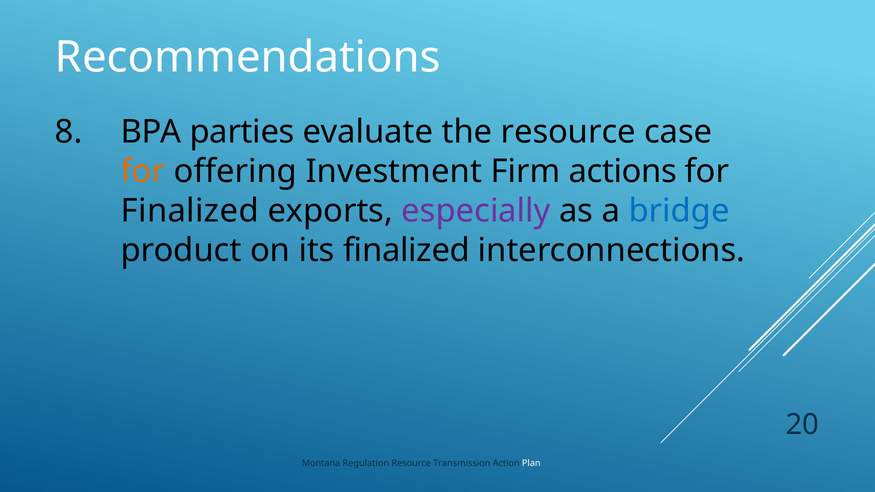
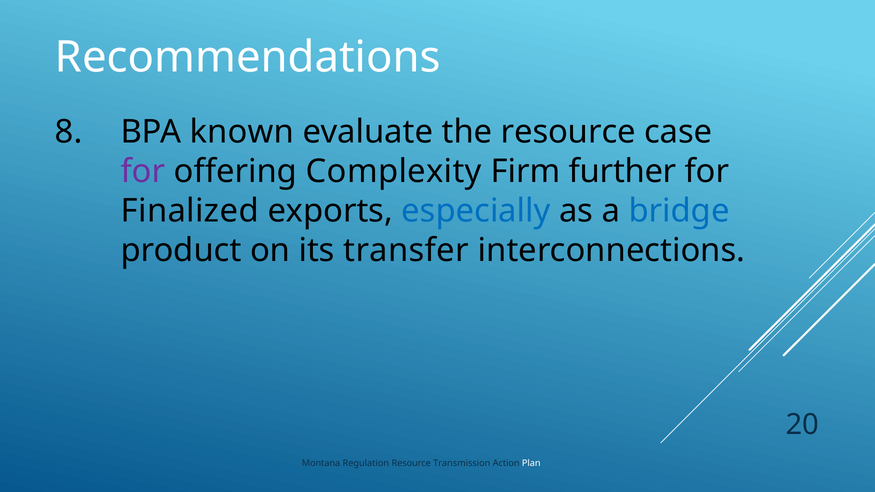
parties: parties -> known (242, 132)
for colour: orange -> purple (143, 172)
Investment: Investment -> Complexity (394, 172)
actions: actions -> further (623, 172)
especially colour: purple -> blue (476, 211)
its finalized: finalized -> transfer (406, 250)
